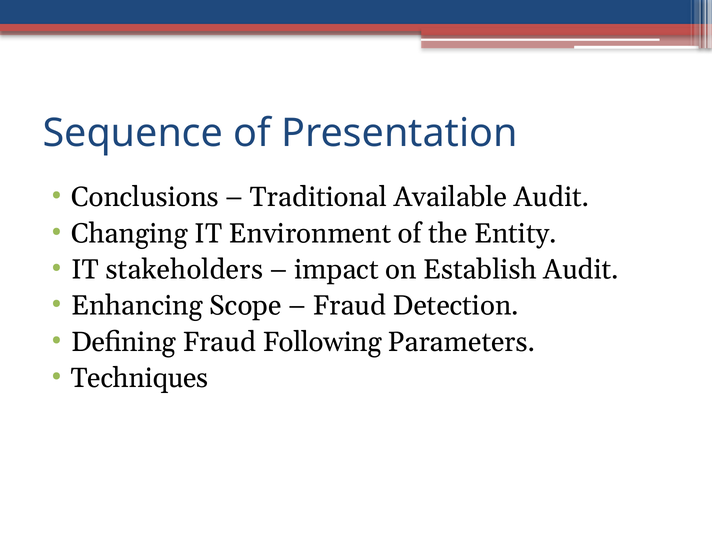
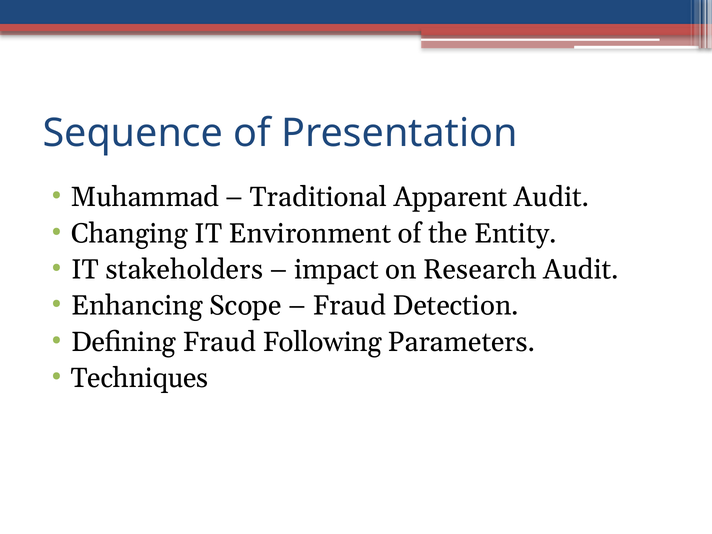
Conclusions: Conclusions -> Muhammad (145, 197)
Available: Available -> Apparent (451, 197)
Establish: Establish -> Research (480, 270)
